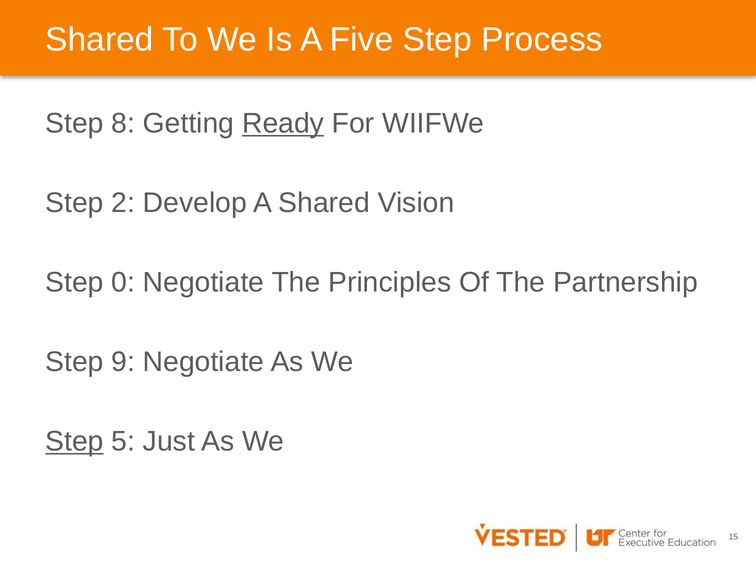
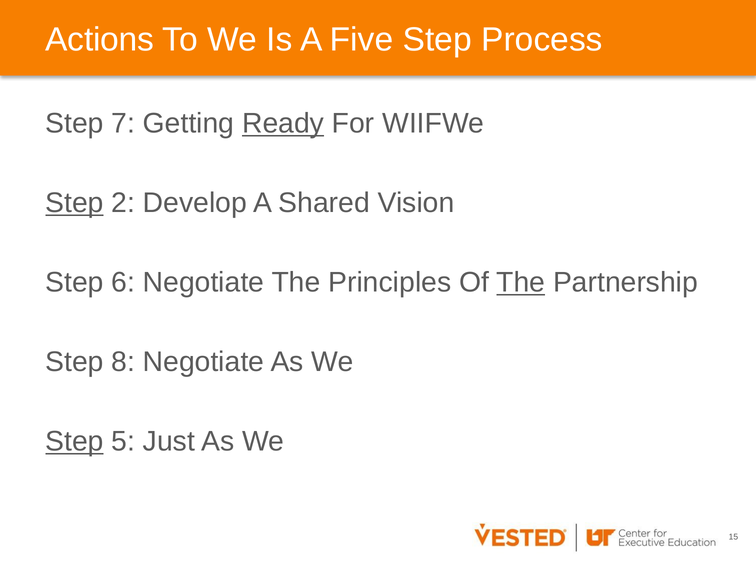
Shared: Shared -> Actions (100, 40)
8: 8 -> 7 (123, 124)
Step underline: none -> present (74, 203)
0: 0 -> 6 (123, 283)
The underline: none -> present (521, 283)
9: 9 -> 8 (123, 362)
